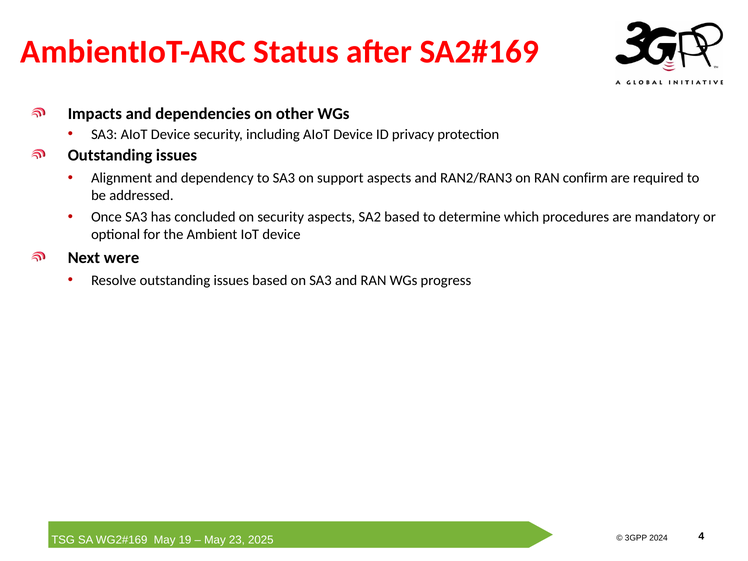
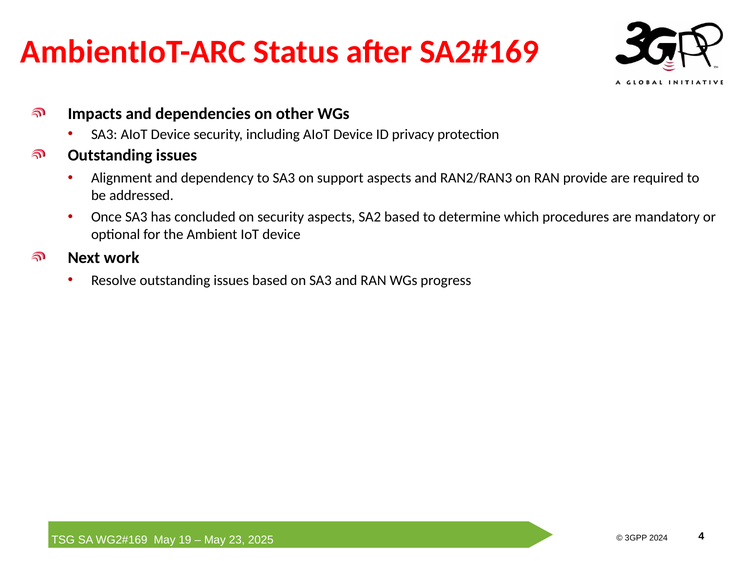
confirm: confirm -> provide (585, 178)
were: were -> work (122, 258)
